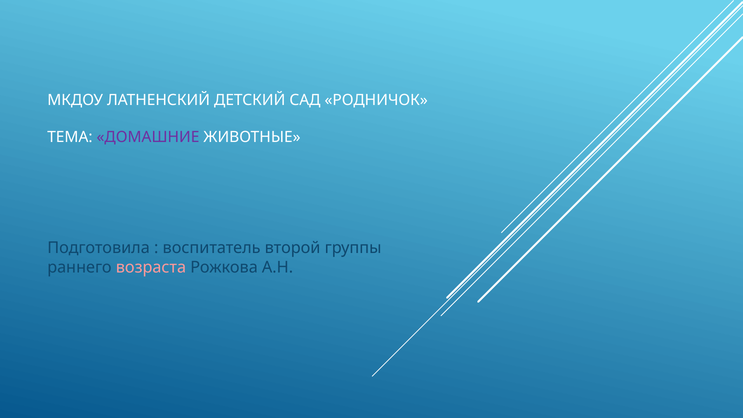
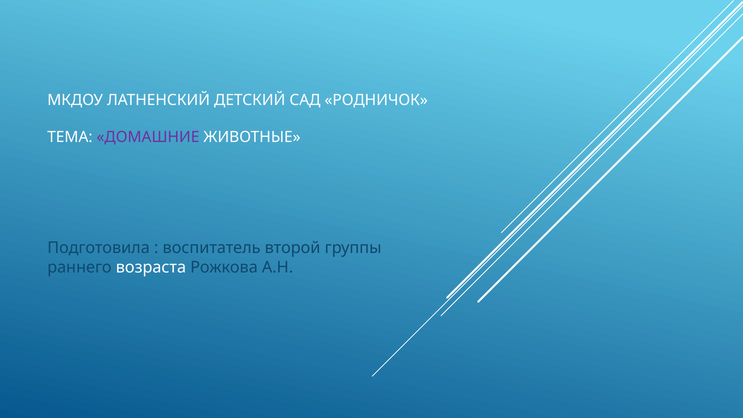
возраста colour: pink -> white (151, 267)
